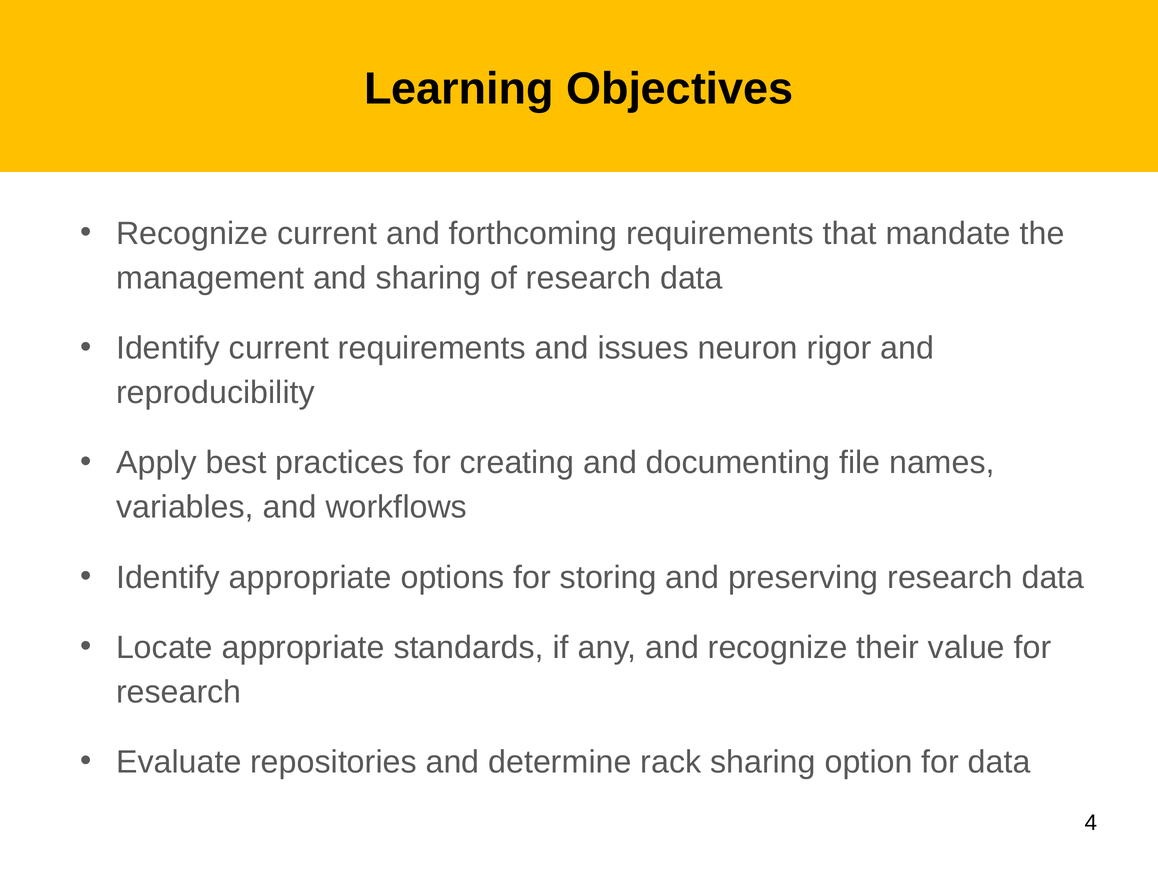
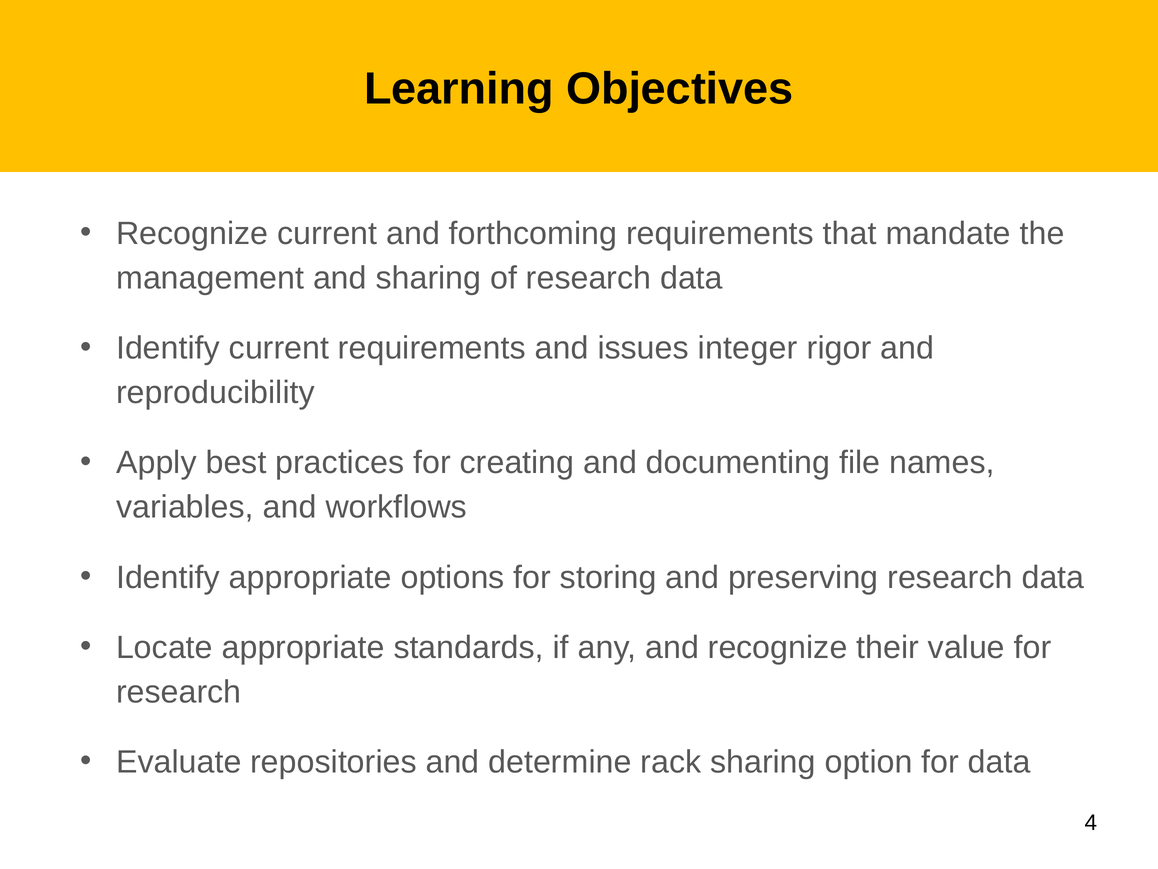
neuron: neuron -> integer (748, 348)
